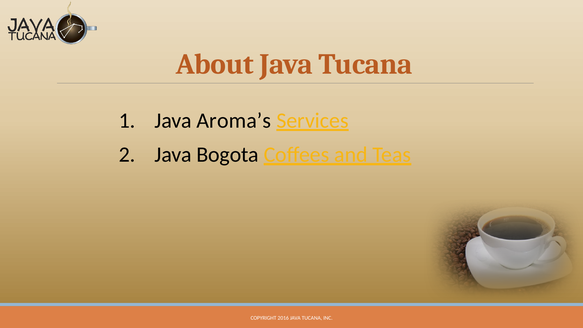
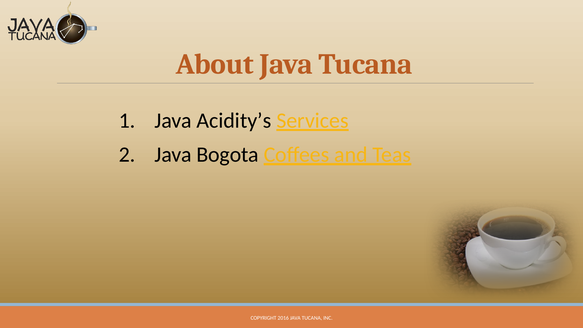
Aroma’s: Aroma’s -> Acidity’s (234, 121)
